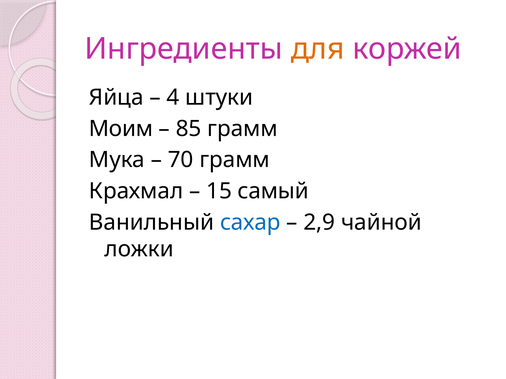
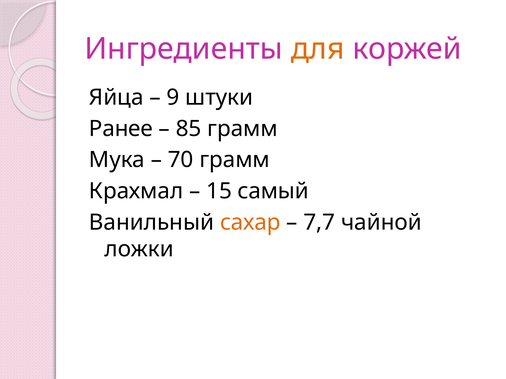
4: 4 -> 9 (173, 98)
Моим: Моим -> Ранее (121, 129)
сахар colour: blue -> orange (250, 223)
2,9: 2,9 -> 7,7 (319, 223)
